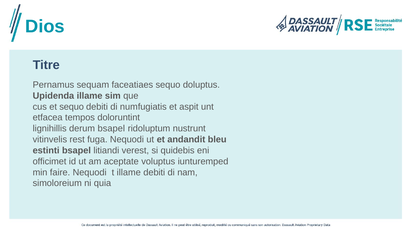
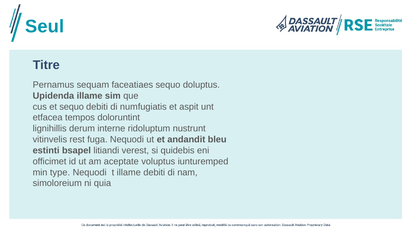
Dios: Dios -> Seul (45, 27)
derum bsapel: bsapel -> interne (111, 129)
faire: faire -> type (60, 173)
